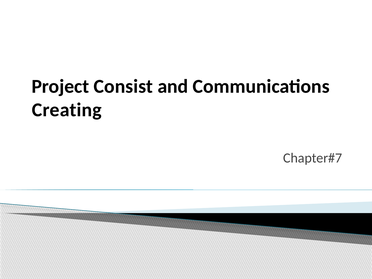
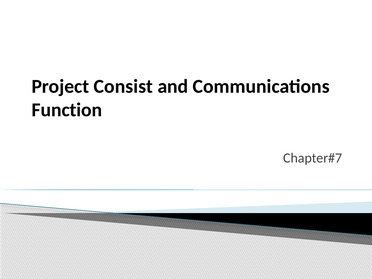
Creating: Creating -> Function (67, 110)
